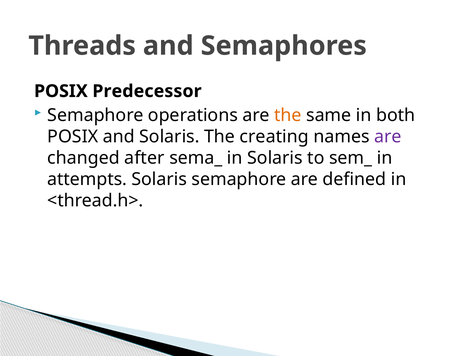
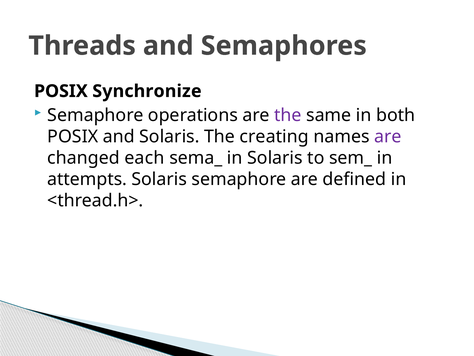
Predecessor: Predecessor -> Synchronize (147, 91)
the colour: orange -> purple (288, 115)
after: after -> each (144, 158)
